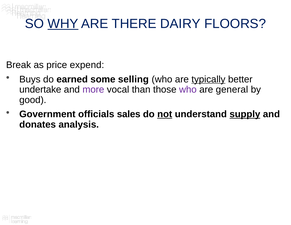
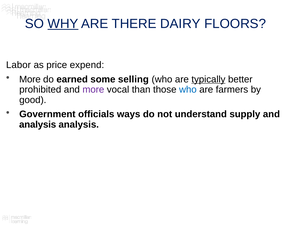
Break: Break -> Labor (18, 65)
Buys: Buys -> More (30, 79)
undertake: undertake -> prohibited (40, 90)
who colour: purple -> blue (188, 90)
general: general -> farmers (232, 90)
sales: sales -> ways (129, 114)
not underline: present -> none (165, 114)
supply underline: present -> none (245, 114)
donates: donates -> analysis (38, 124)
